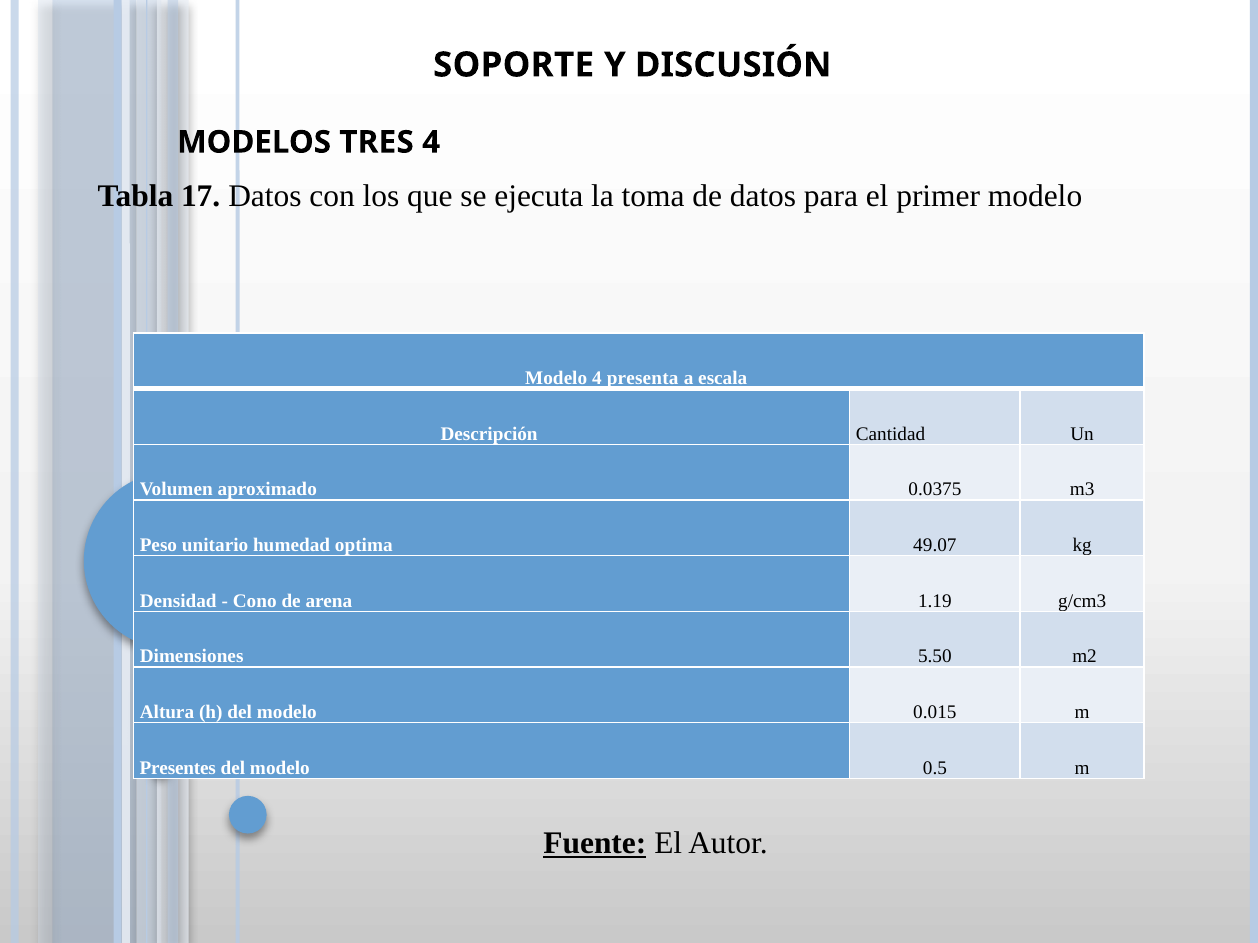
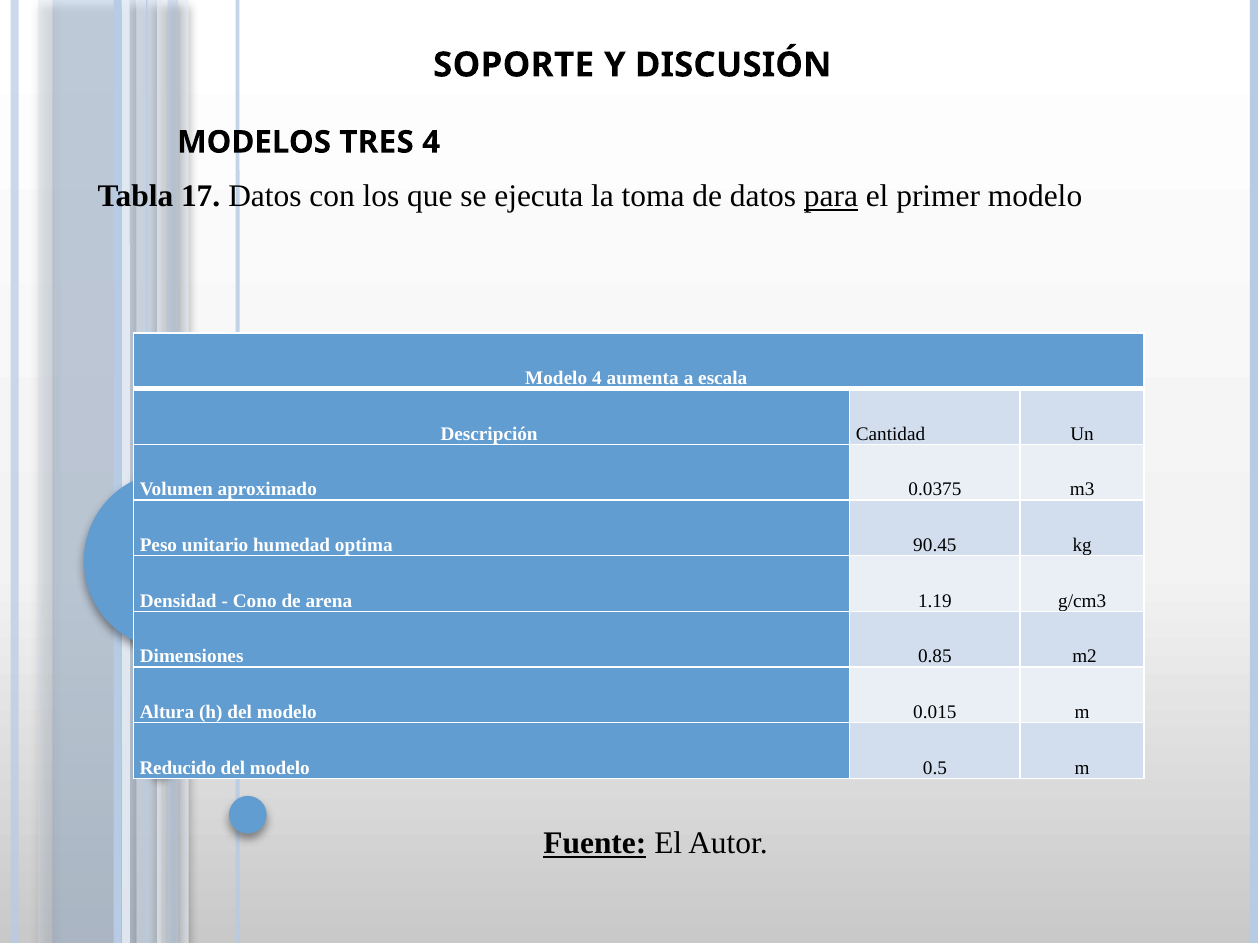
para underline: none -> present (831, 196)
presenta: presenta -> aumenta (643, 378)
49.07: 49.07 -> 90.45 (935, 545)
5.50: 5.50 -> 0.85 (935, 657)
Presentes: Presentes -> Reducido (178, 768)
